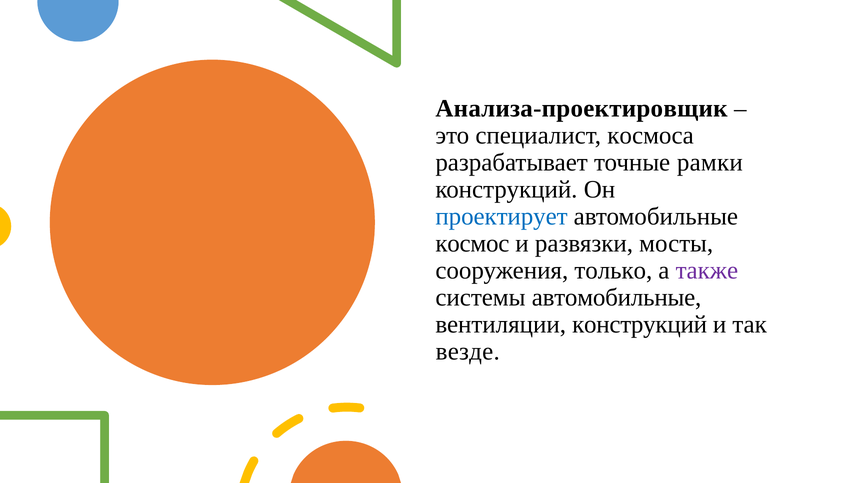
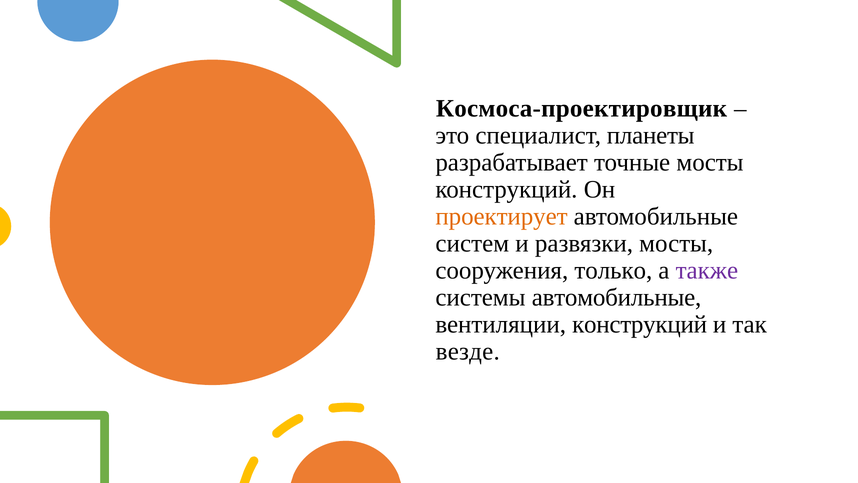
Анализа-проектировщик: Анализа-проектировщик -> Космоса-проектировщик (581, 108)
космоса: космоса -> планеты (651, 135)
точные рамки: рамки -> мосты (710, 162)
проектирует colour: blue -> orange (501, 216)
космос: космос -> систем (472, 243)
